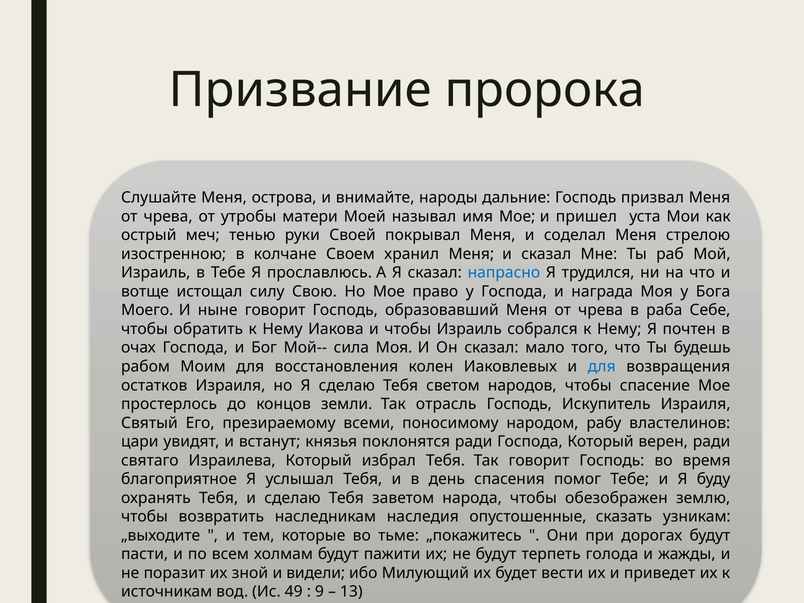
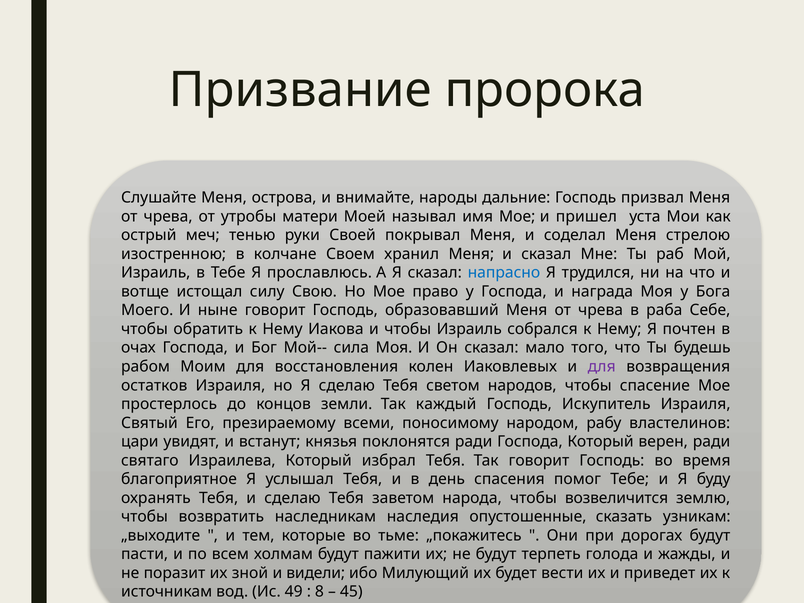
для colour: blue -> purple (602, 367)
отрасль: отрасль -> каждый (446, 404)
обезображен: обезображен -> возвеличится (617, 498)
9: 9 -> 8 (319, 592)
13: 13 -> 45 (351, 592)
